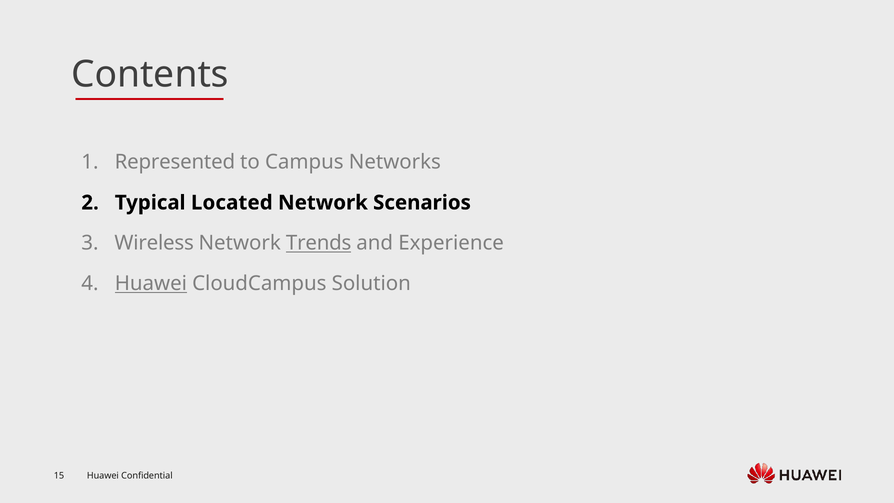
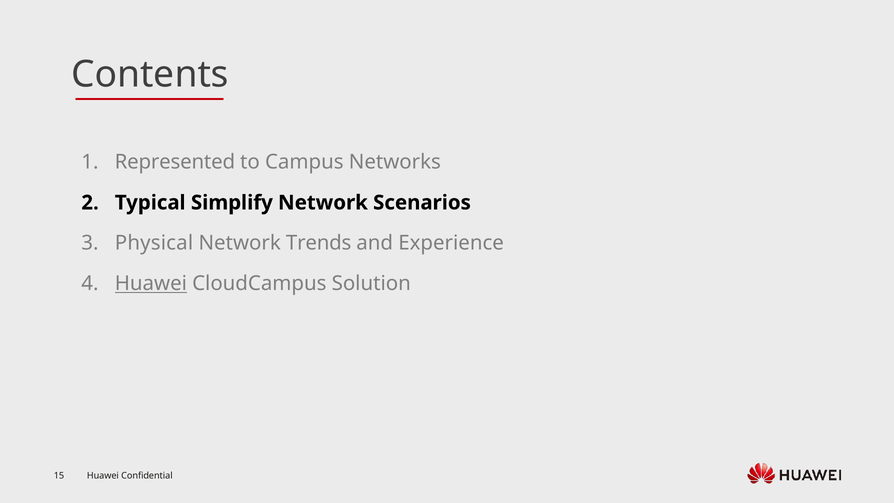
Located: Located -> Simplify (232, 203)
Wireless: Wireless -> Physical (154, 243)
Trends underline: present -> none (319, 243)
